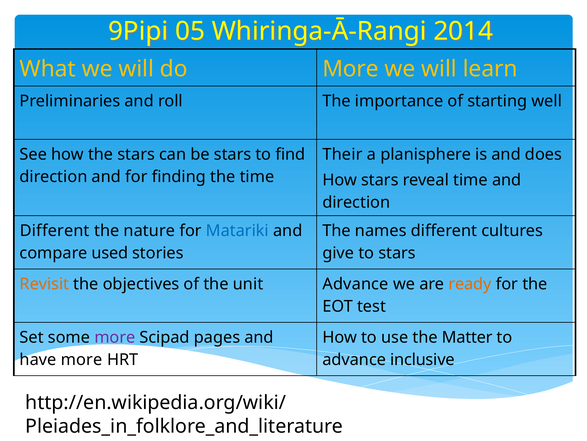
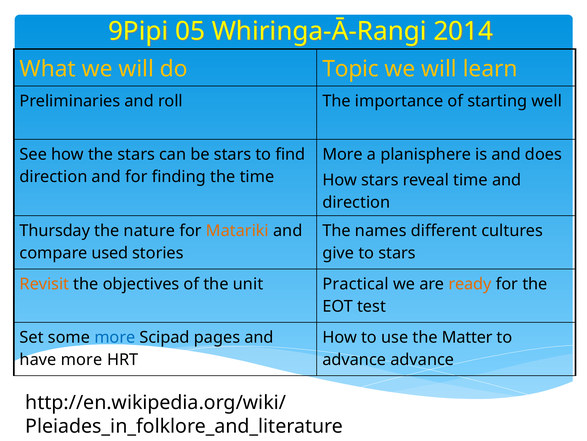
do More: More -> Topic (351, 69)
Their: Their -> More (343, 154)
Different: Different -> Thursday (55, 230)
Matariki colour: blue -> orange (237, 230)
unit Advance: Advance -> Practical (356, 283)
more colour: purple -> blue (115, 337)
advance inclusive: inclusive -> advance (422, 359)
